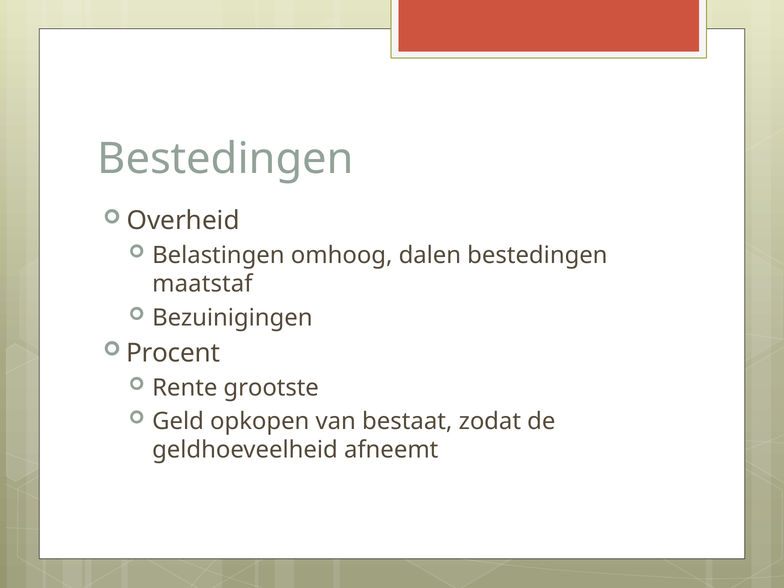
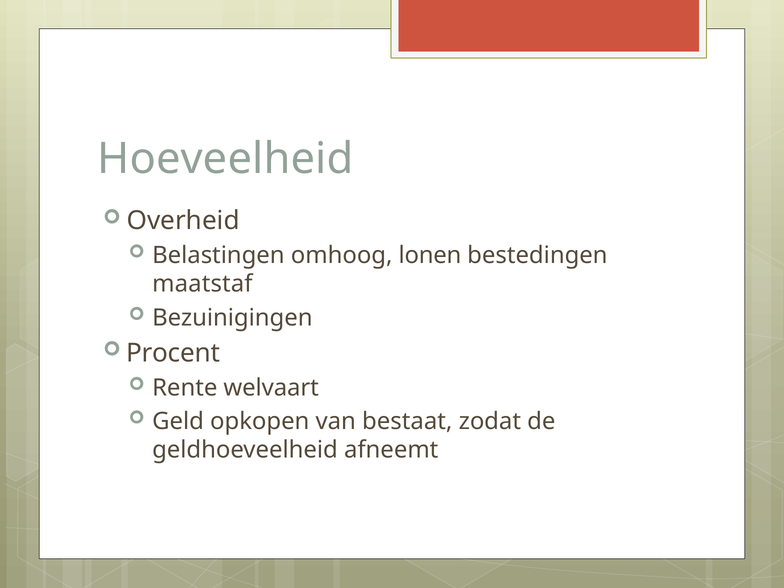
Bestedingen: Bestedingen -> Hoeveelheid (225, 159)
dalen: dalen -> lonen (430, 255)
grootste: grootste -> welvaart (271, 388)
